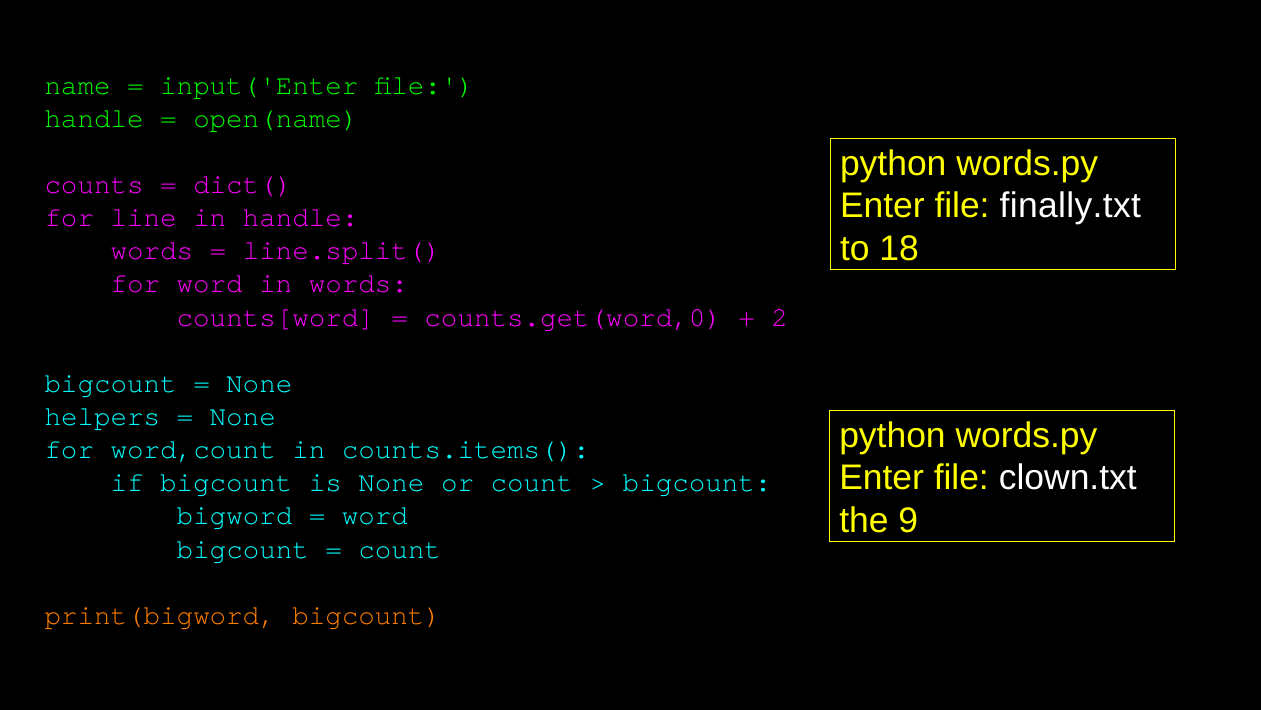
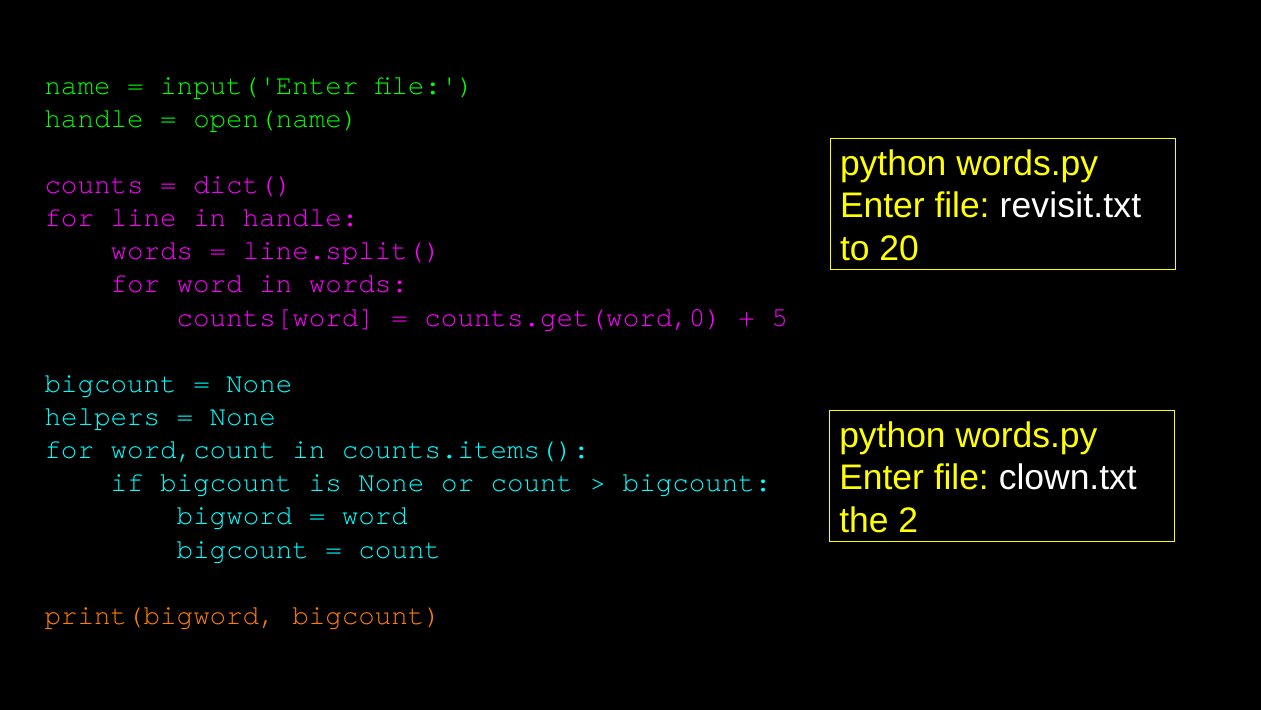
finally.txt: finally.txt -> revisit.txt (1070, 206)
18: 18 -> 20 (899, 248)
2: 2 -> 5 (780, 317)
9: 9 -> 2 (908, 520)
